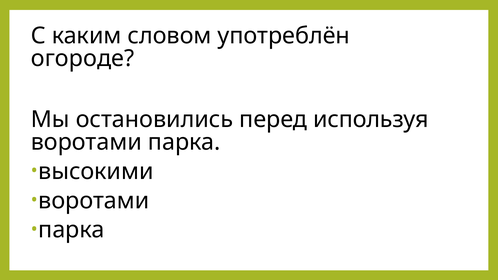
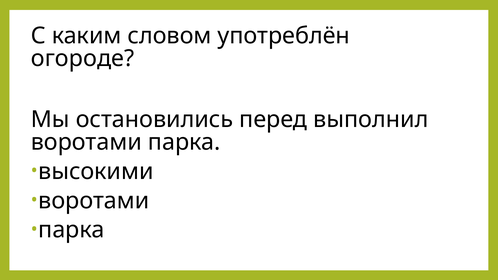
используя: используя -> выполнил (371, 120)
